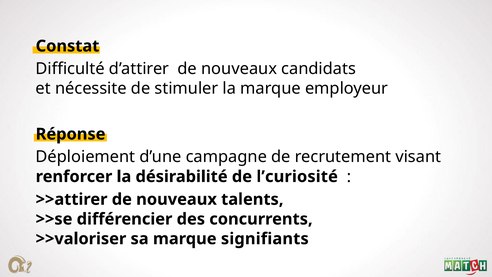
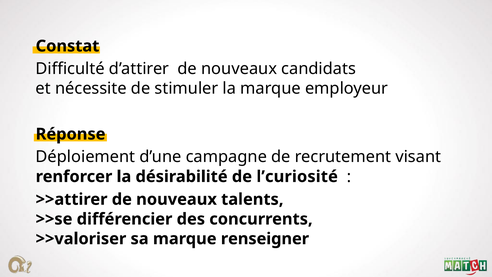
signifiants: signifiants -> renseigner (265, 239)
